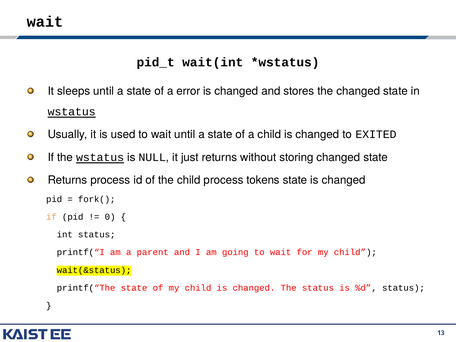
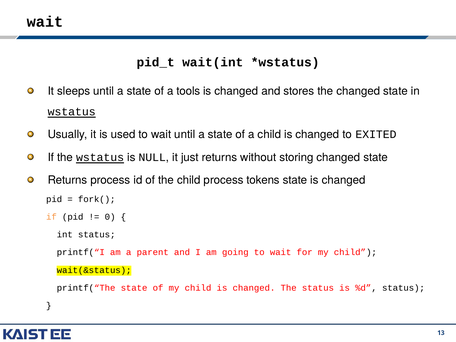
error: error -> tools (188, 91)
